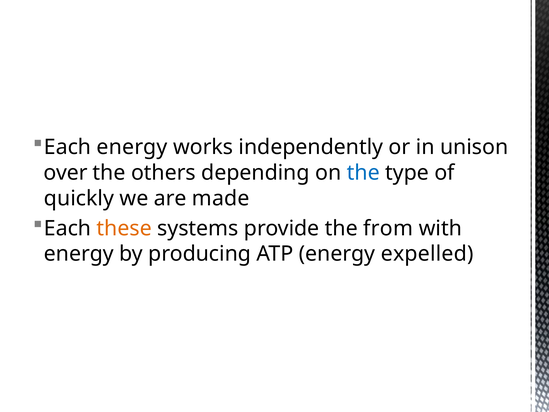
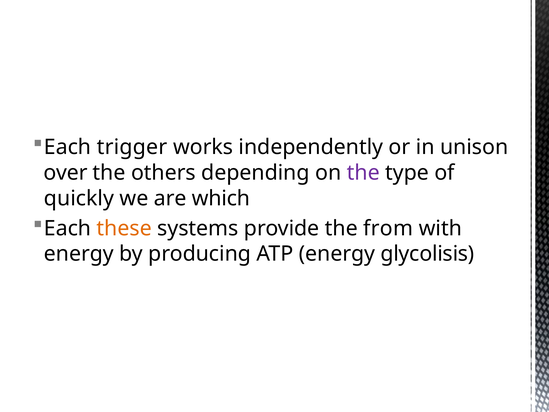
Each energy: energy -> trigger (132, 147)
the colour: blue -> purple (363, 173)
made: made -> which (221, 198)
expelled: expelled -> glycolisis (427, 254)
